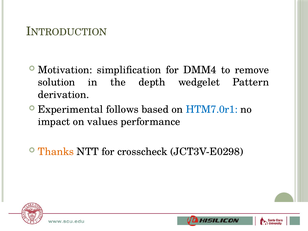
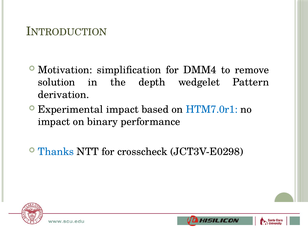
Experimental follows: follows -> impact (122, 110)
values: values -> binary (103, 122)
Thanks colour: orange -> blue (56, 152)
